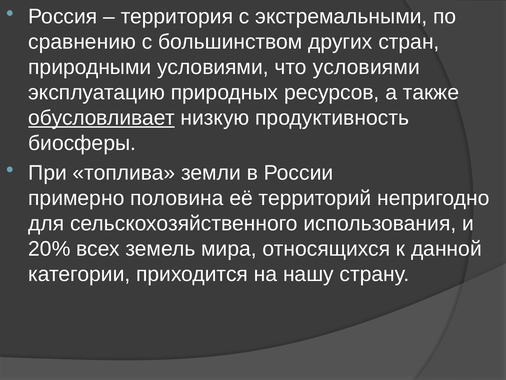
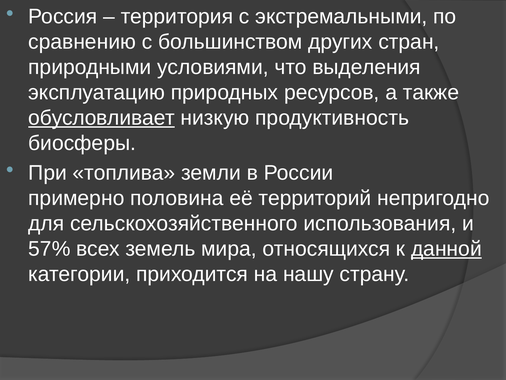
что условиями: условиями -> выделения (367, 67)
20%: 20% -> 57% (49, 249)
данной underline: none -> present (446, 249)
